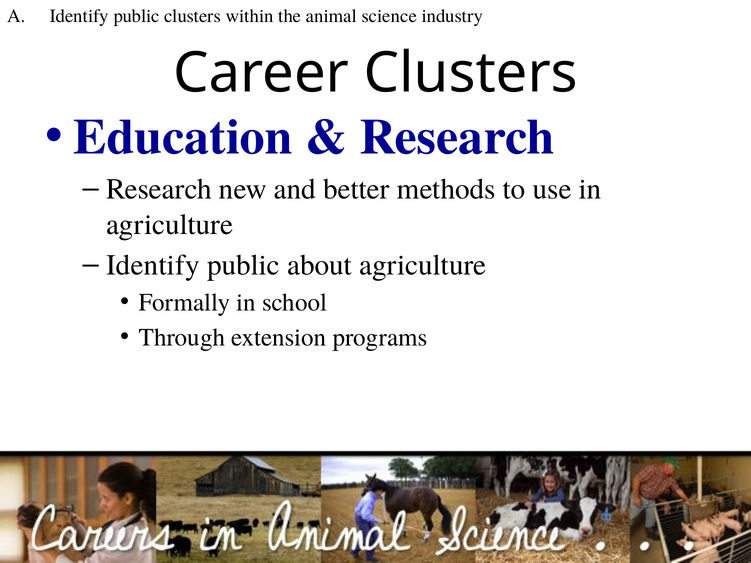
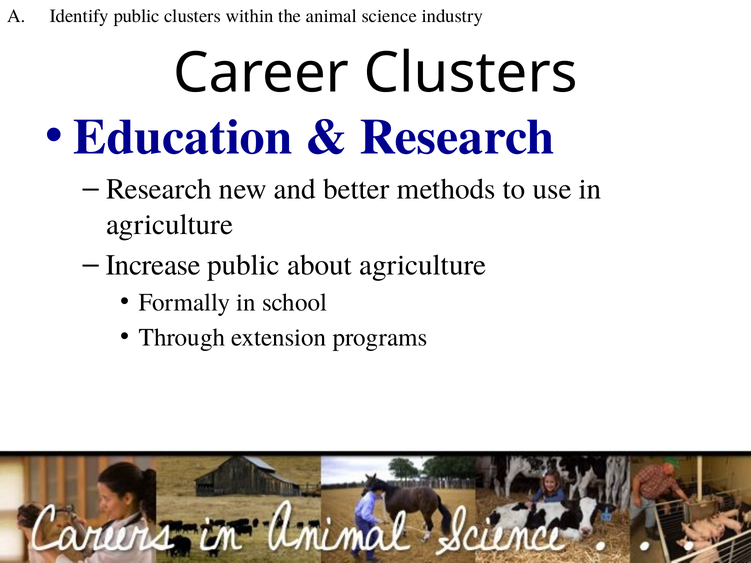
Identify: Identify -> Increase (153, 265)
